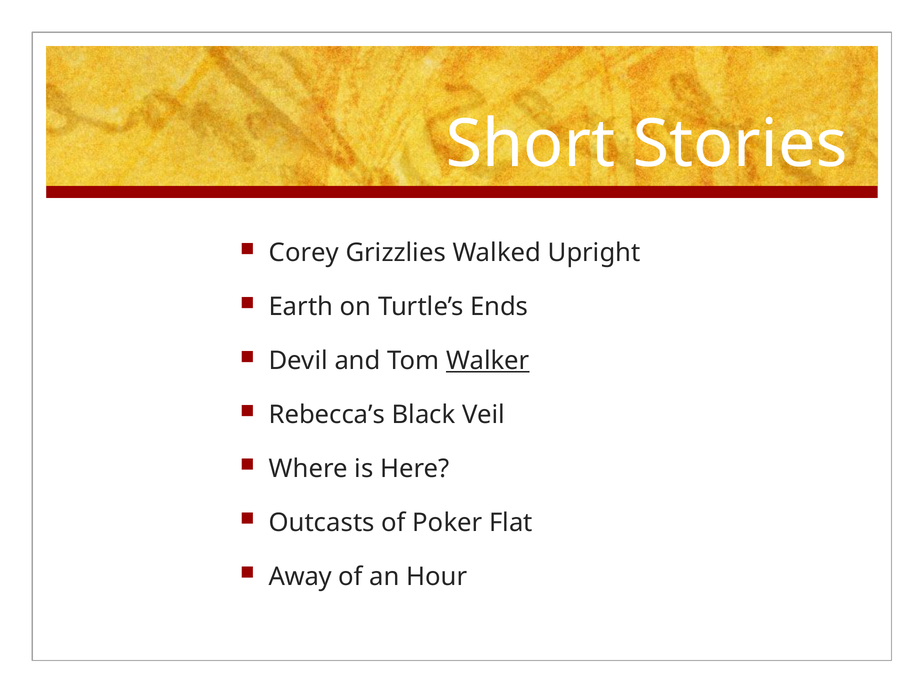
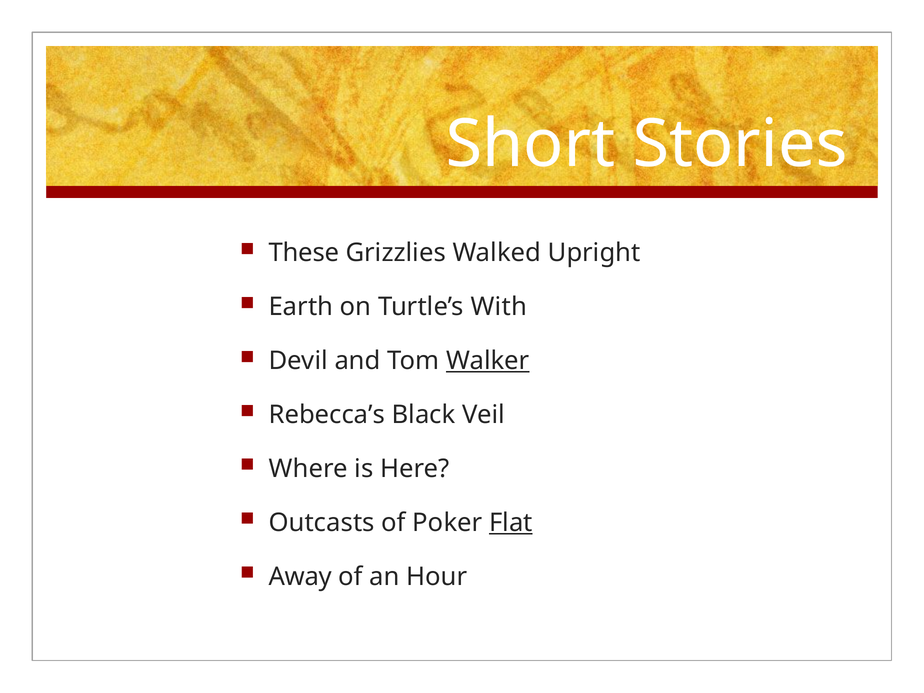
Corey: Corey -> These (304, 253)
Ends: Ends -> With (499, 307)
Flat underline: none -> present (511, 523)
